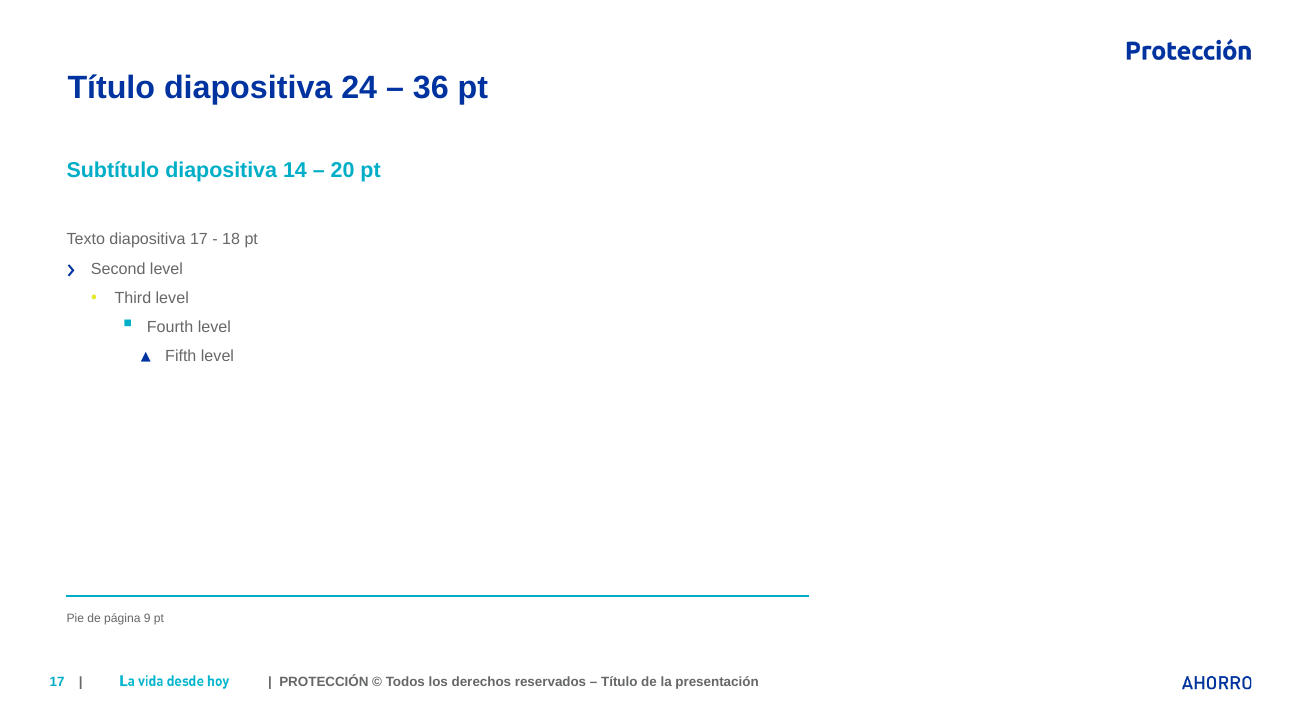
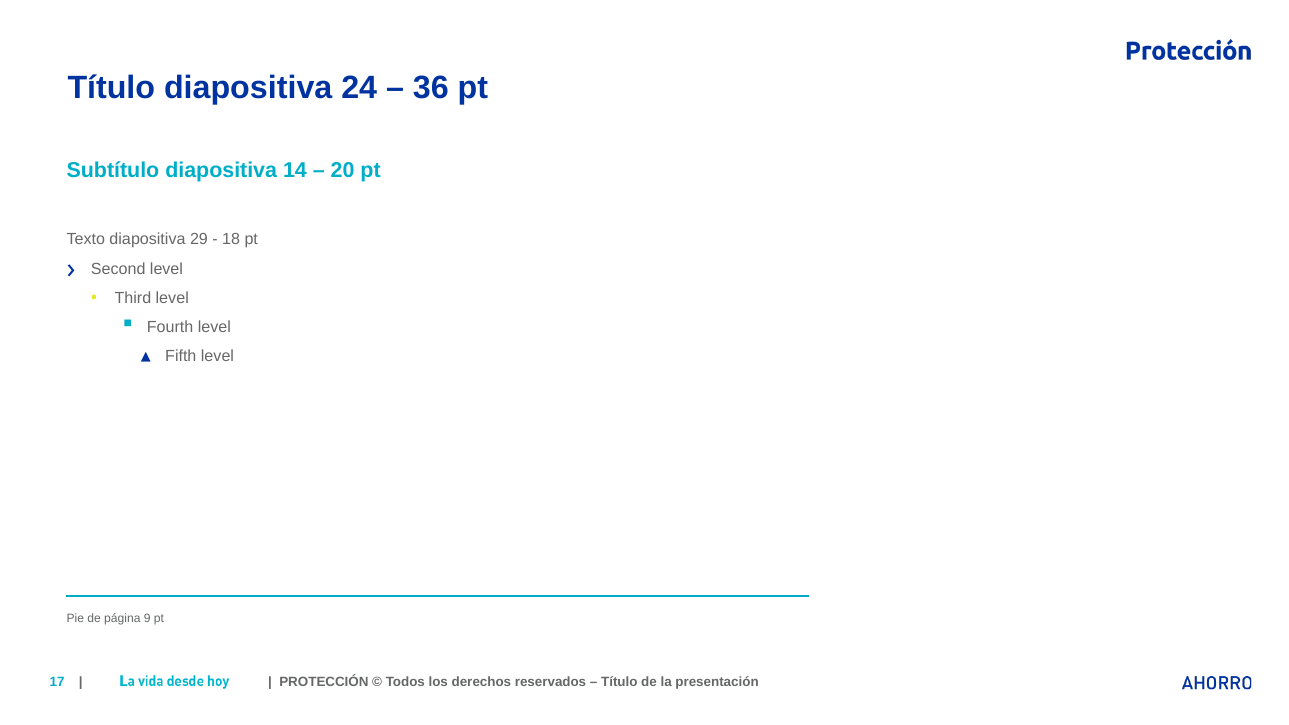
diapositiva 17: 17 -> 29 (199, 240)
